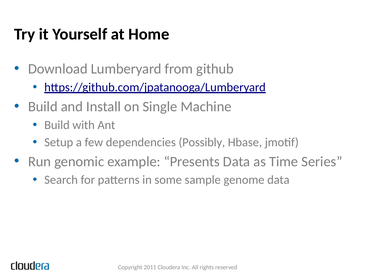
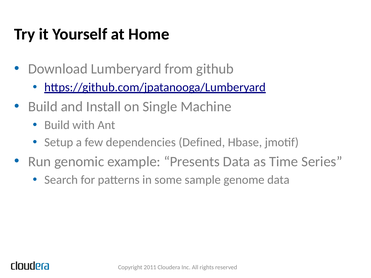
Possibly: Possibly -> Defined (202, 143)
